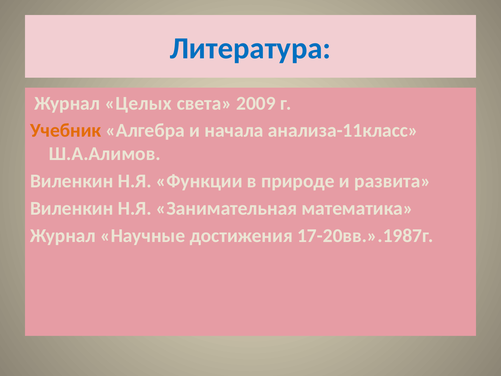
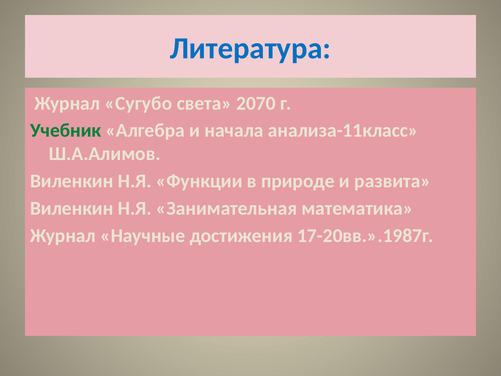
Целых: Целых -> Сугубо (138, 103)
2009: 2009 -> 2070 (256, 103)
Учебник colour: orange -> green (66, 130)
